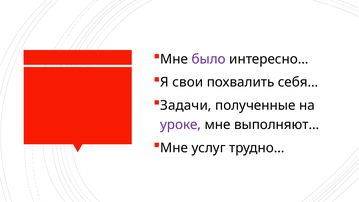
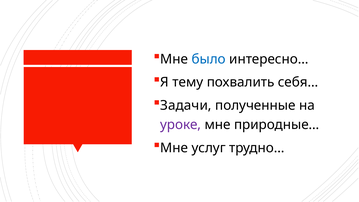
было colour: purple -> blue (209, 59)
свои: свои -> тему (188, 82)
выполняют…: выполняют… -> природные… (277, 125)
